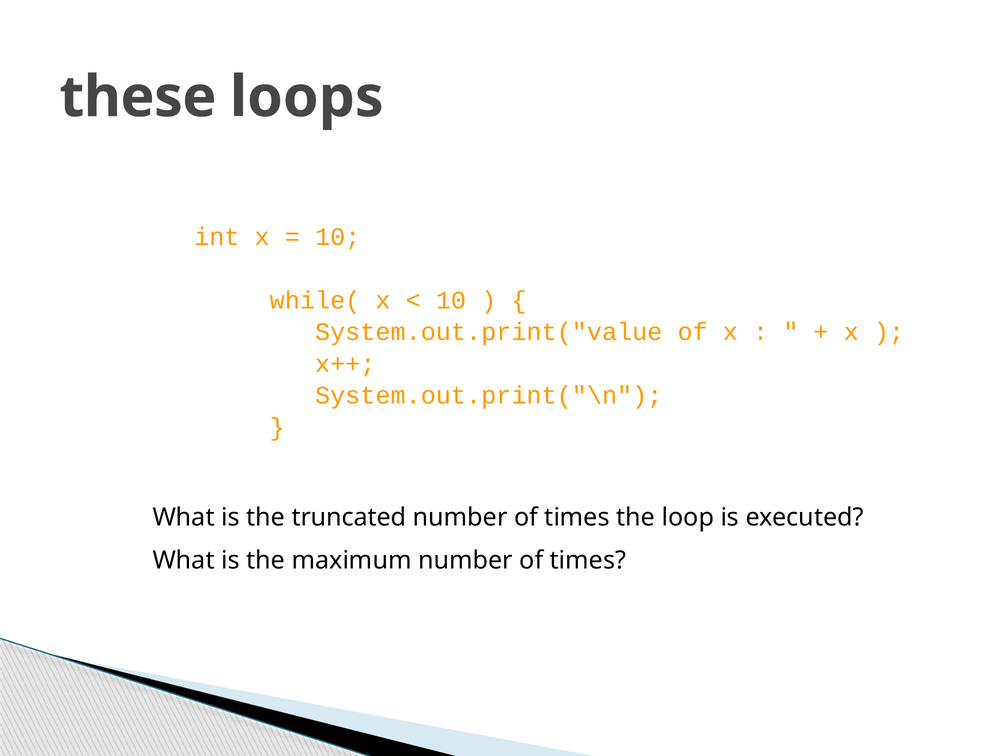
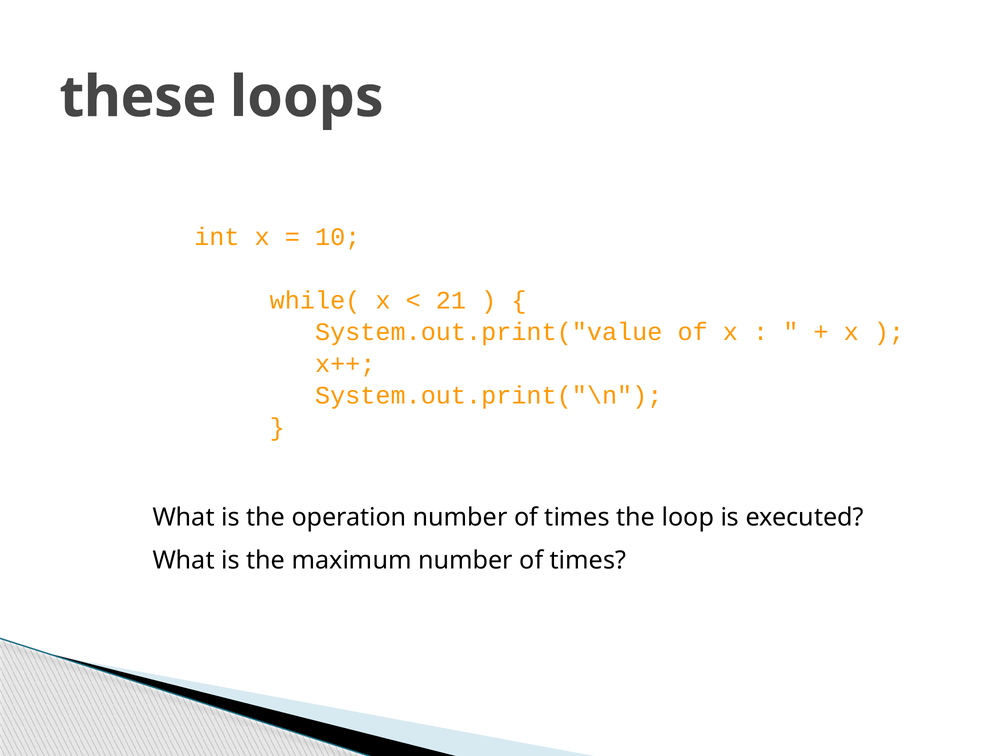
10: 10 -> 21 (451, 300)
truncated: truncated -> operation (349, 517)
